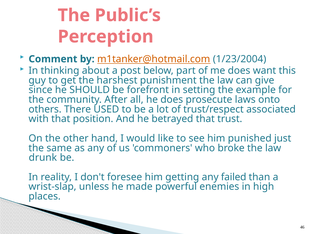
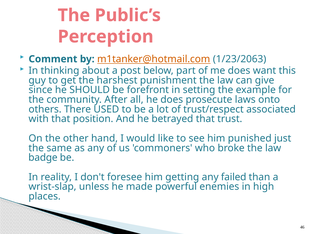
1/23/2004: 1/23/2004 -> 1/23/2063 (240, 59)
drunk: drunk -> badge (43, 158)
